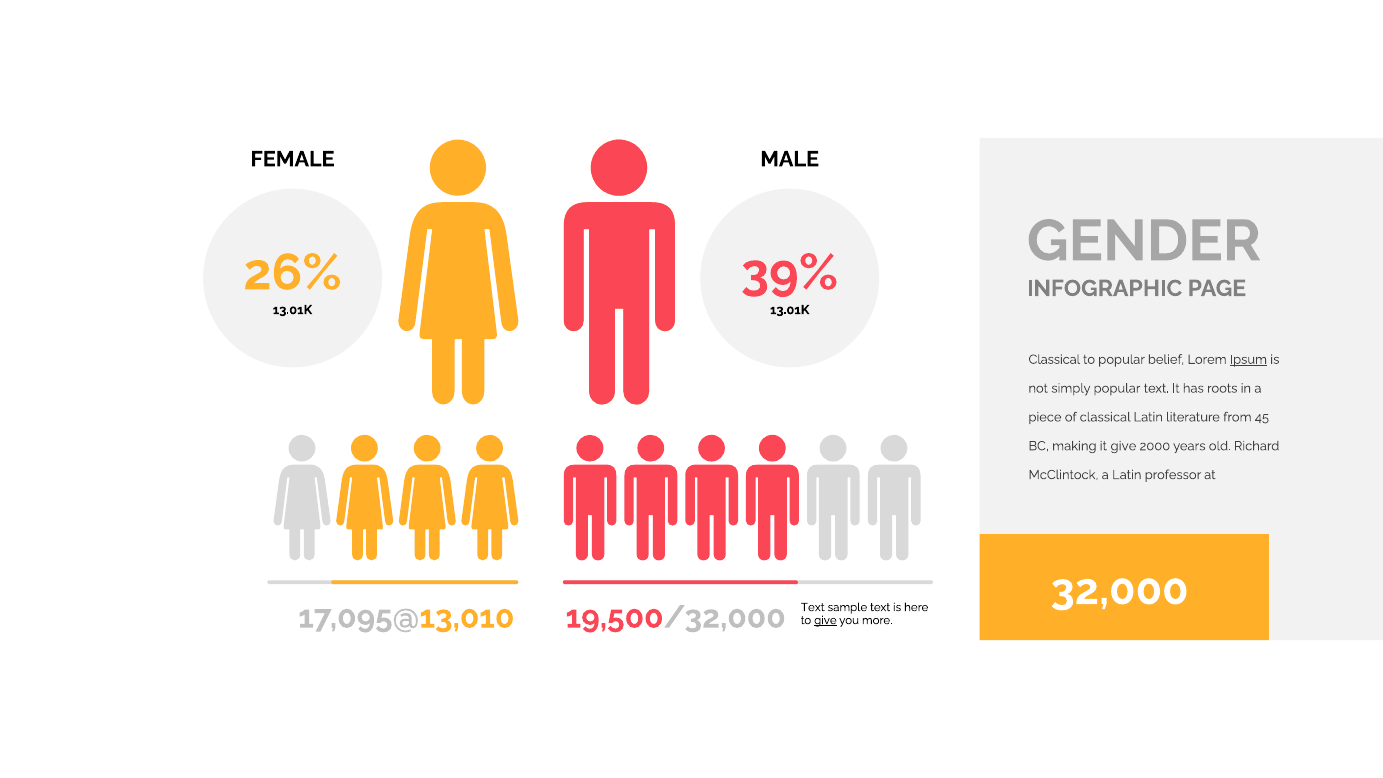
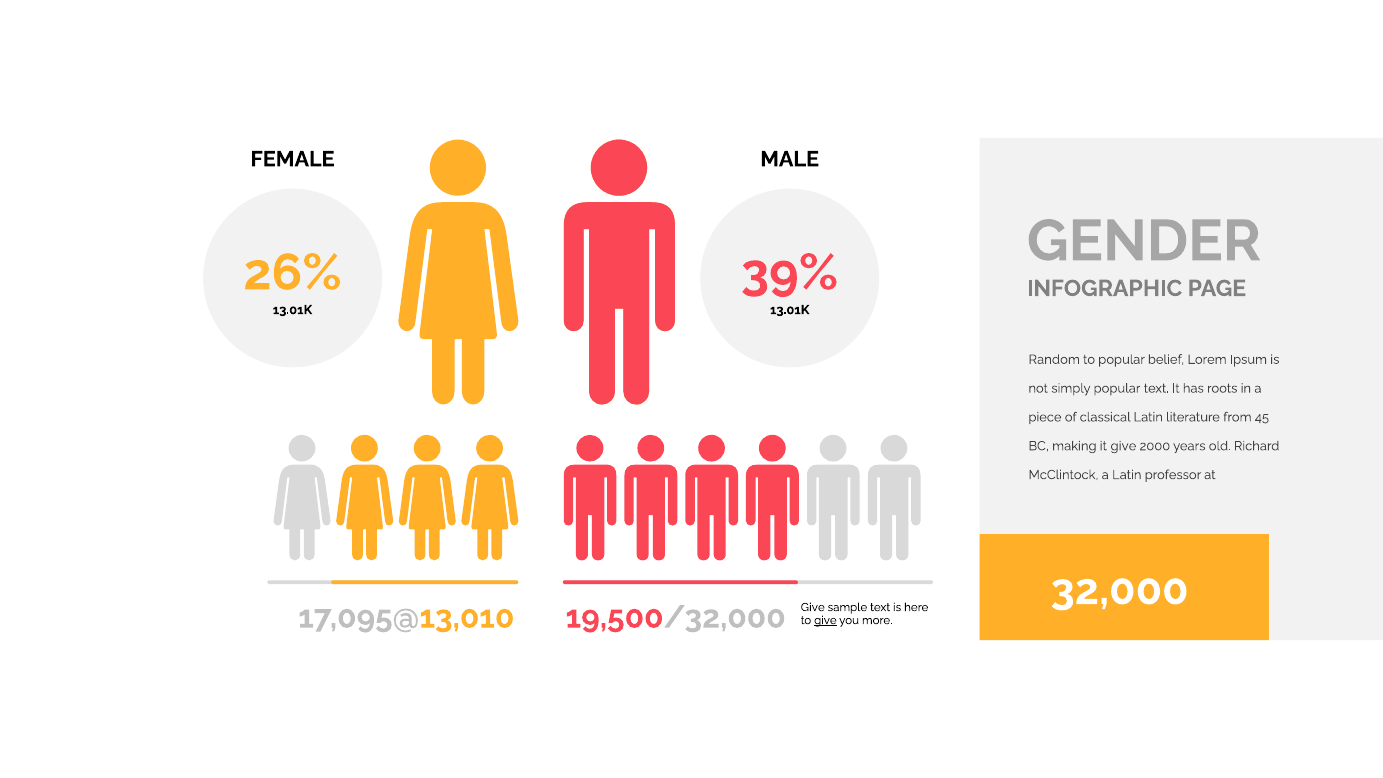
Classical: Classical -> Random (1054, 359)
Ipsum underline: present -> none (1248, 359)
19,500/32,000 Text: Text -> Give (813, 607)
